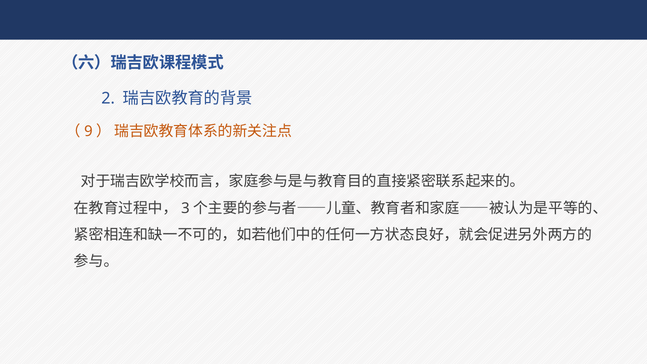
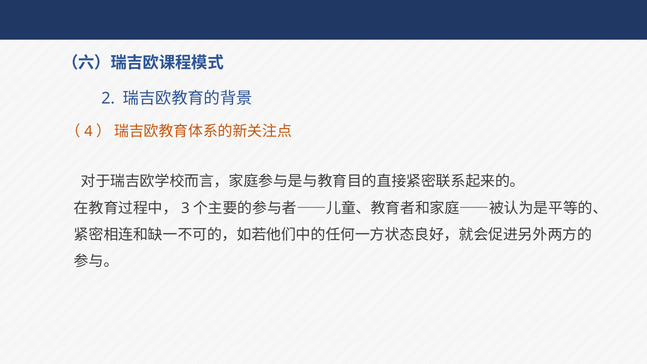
9: 9 -> 4 (88, 131)
